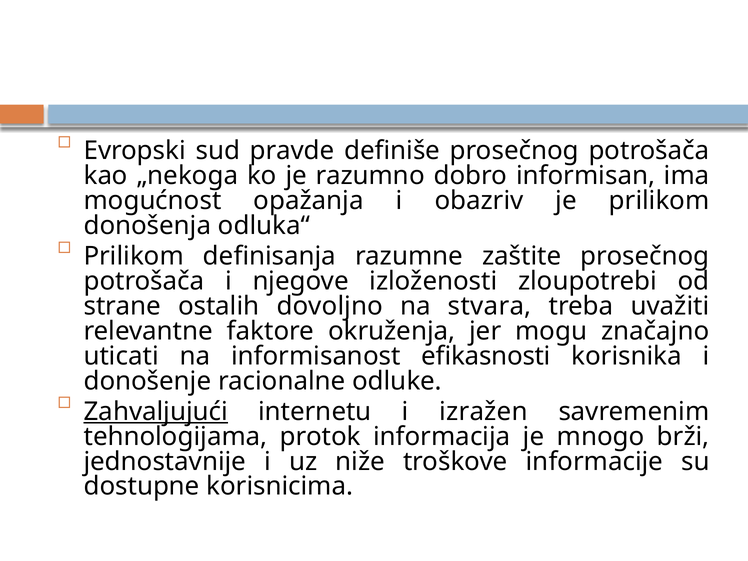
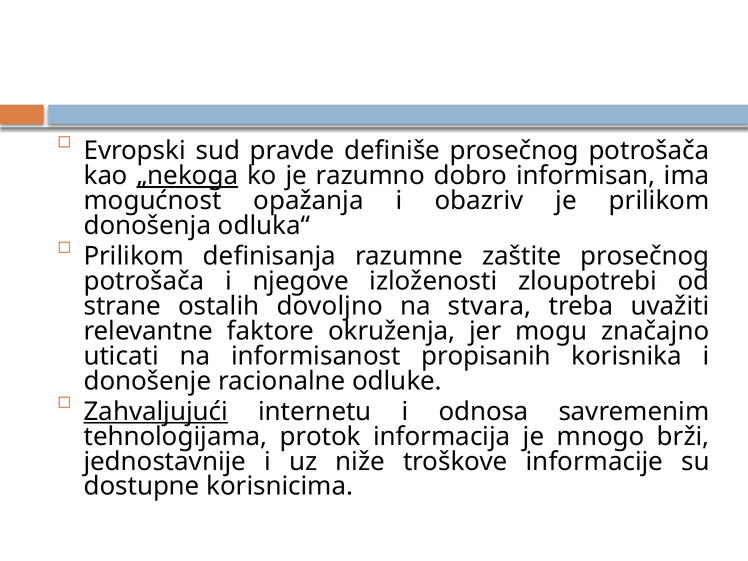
„nekoga underline: none -> present (187, 176)
efikasnosti: efikasnosti -> propisanih (486, 356)
izražen: izražen -> odnosa (484, 412)
